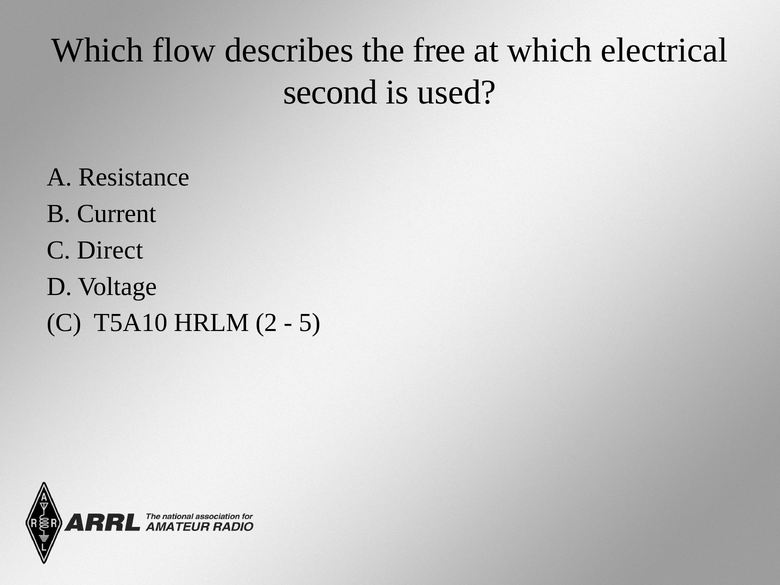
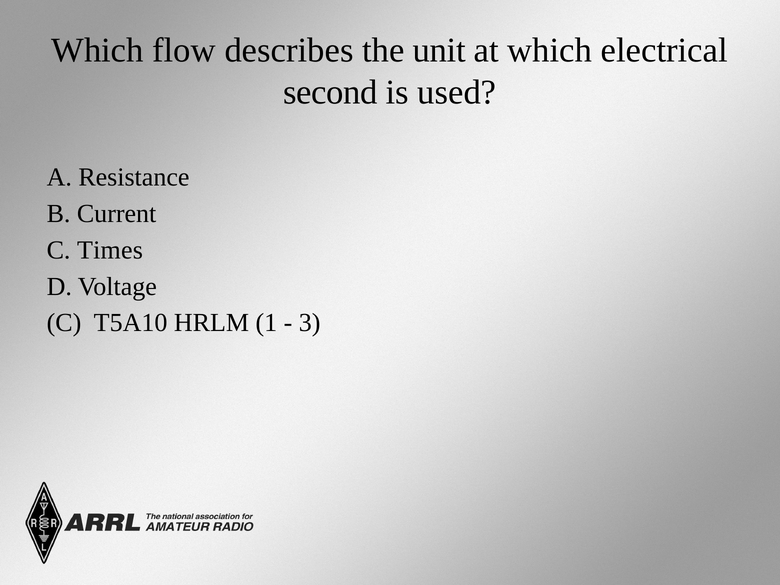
free: free -> unit (439, 50)
Direct: Direct -> Times (110, 250)
2: 2 -> 1 (266, 323)
5: 5 -> 3 (310, 323)
